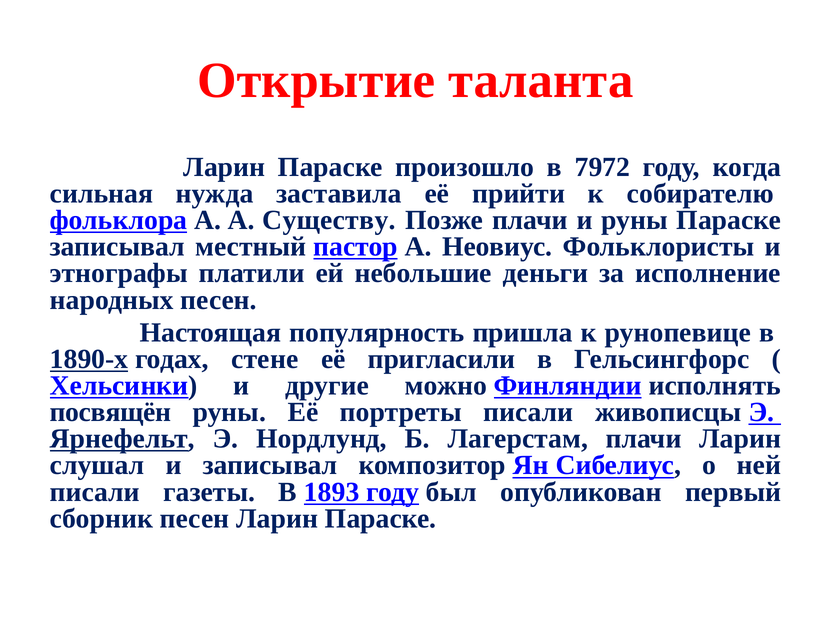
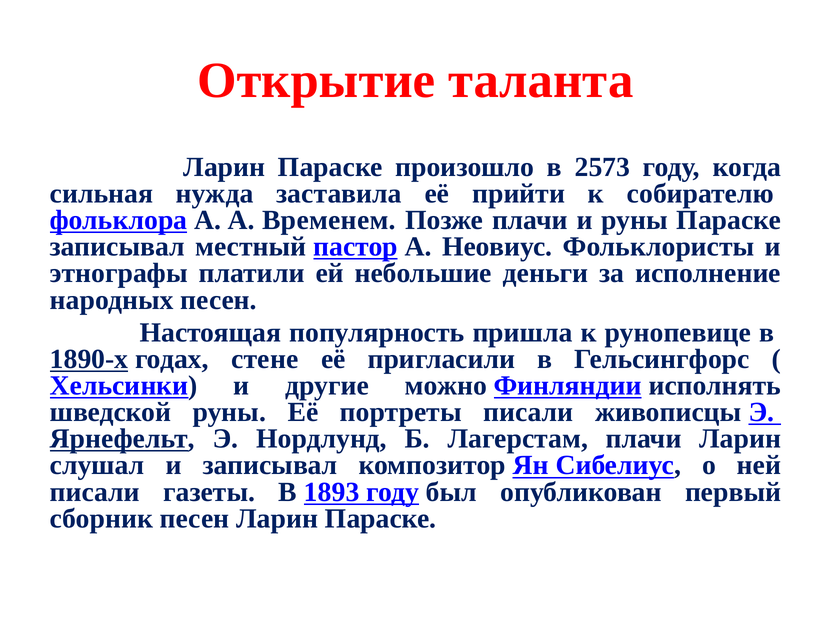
7972: 7972 -> 2573 (602, 167)
Существу: Существу -> Временем (329, 220)
посвящён: посвящён -> шведской (110, 412)
